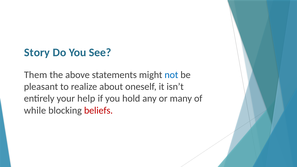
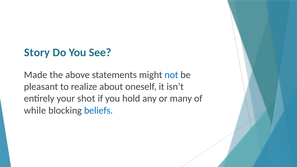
Them: Them -> Made (36, 75)
help: help -> shot (86, 99)
beliefs colour: red -> blue (98, 110)
